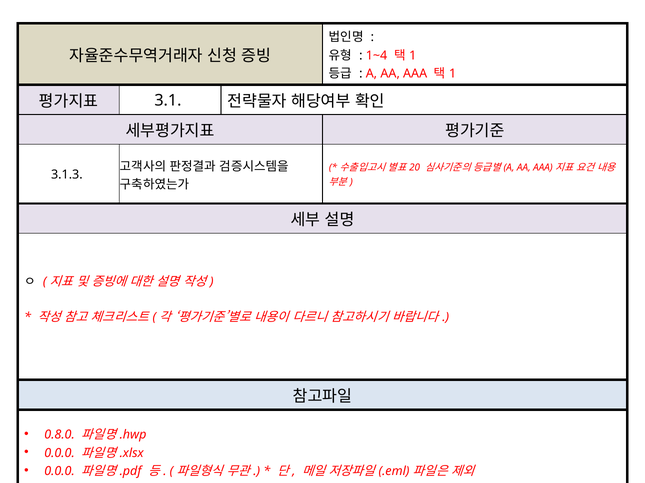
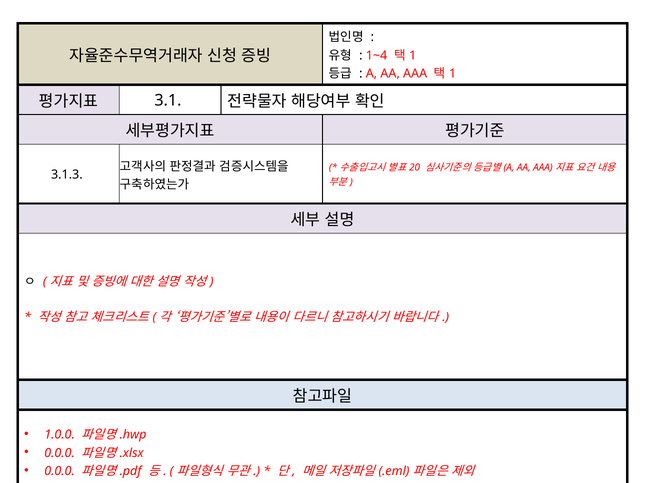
0.8.0: 0.8.0 -> 1.0.0 (60, 435)
